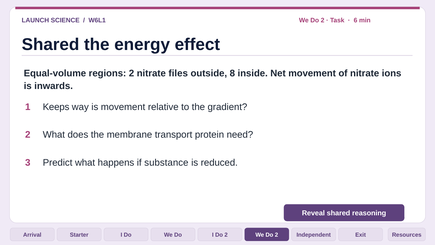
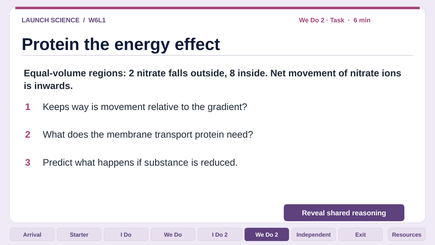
Shared: Shared -> Protein (51, 44)
files: files -> falls (178, 73)
